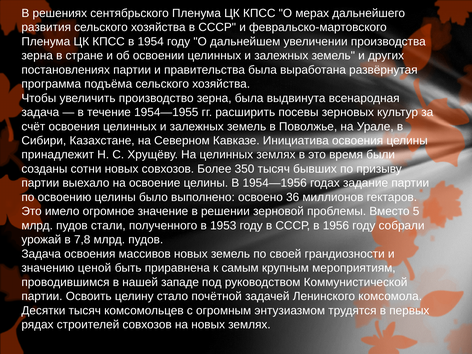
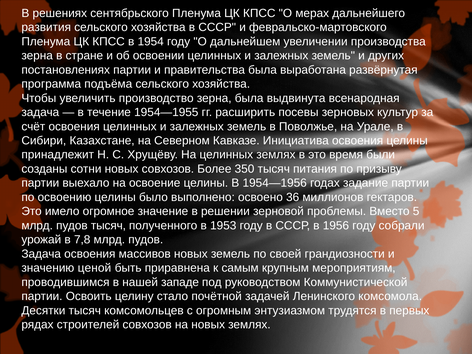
бывших: бывших -> питания (315, 169)
пудов стали: стали -> тысяч (108, 226)
